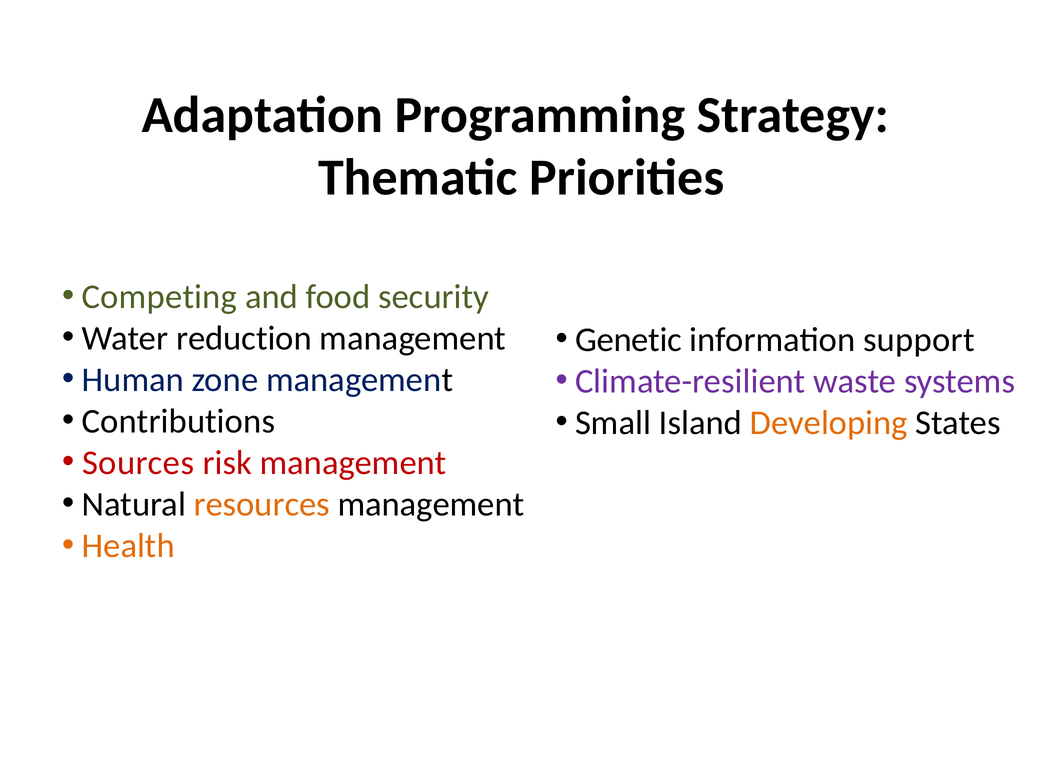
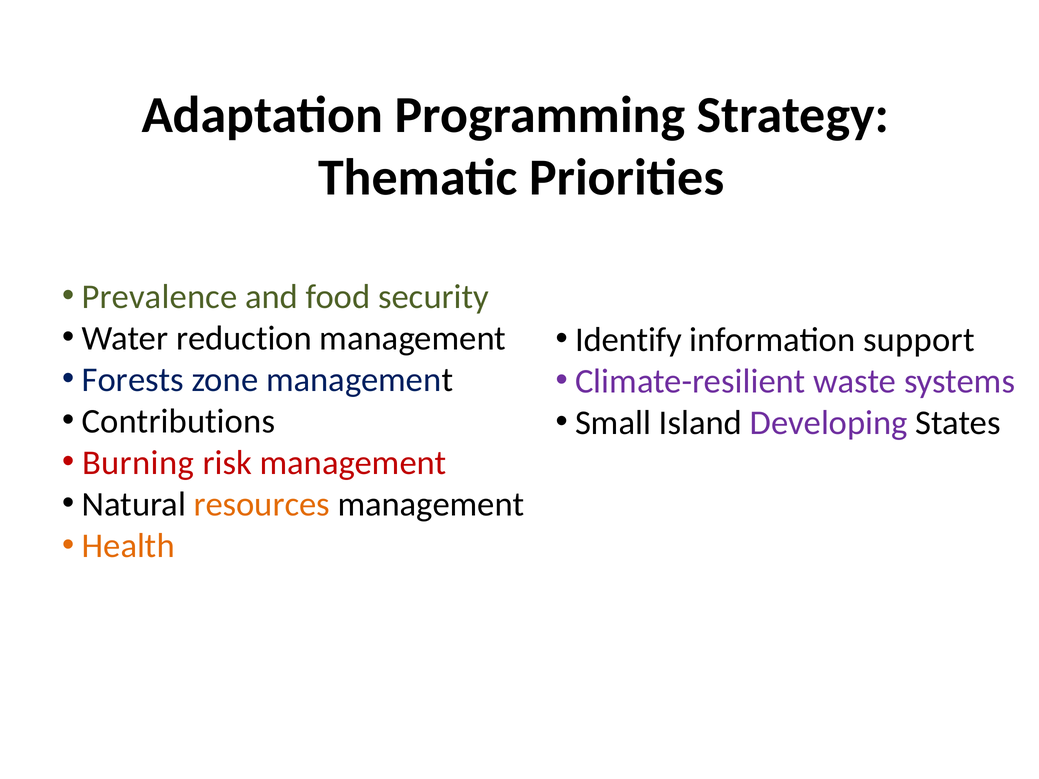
Competing: Competing -> Prevalence (160, 297)
Genetic: Genetic -> Identify (628, 340)
Human: Human -> Forests (133, 380)
Developing colour: orange -> purple (829, 423)
Sources: Sources -> Burning (138, 463)
